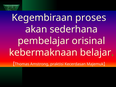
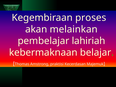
sederhana: sederhana -> melainkan (74, 29)
orisinal: orisinal -> lahiriah (89, 41)
